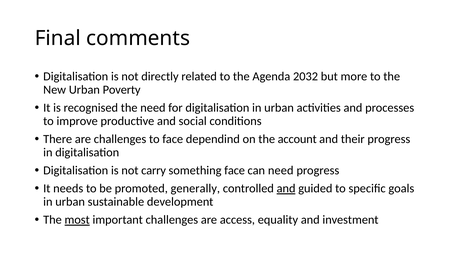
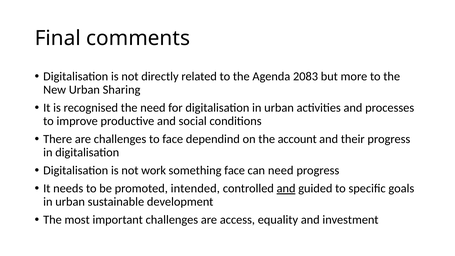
2032: 2032 -> 2083 (306, 76)
Poverty: Poverty -> Sharing (122, 90)
carry: carry -> work (154, 170)
generally: generally -> intended (195, 188)
most underline: present -> none (77, 220)
